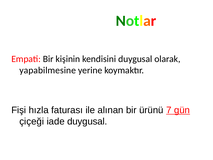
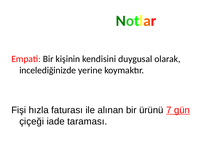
yapabilmesine: yapabilmesine -> incelediğinizde (48, 70)
iade duygusal: duygusal -> taraması (87, 121)
